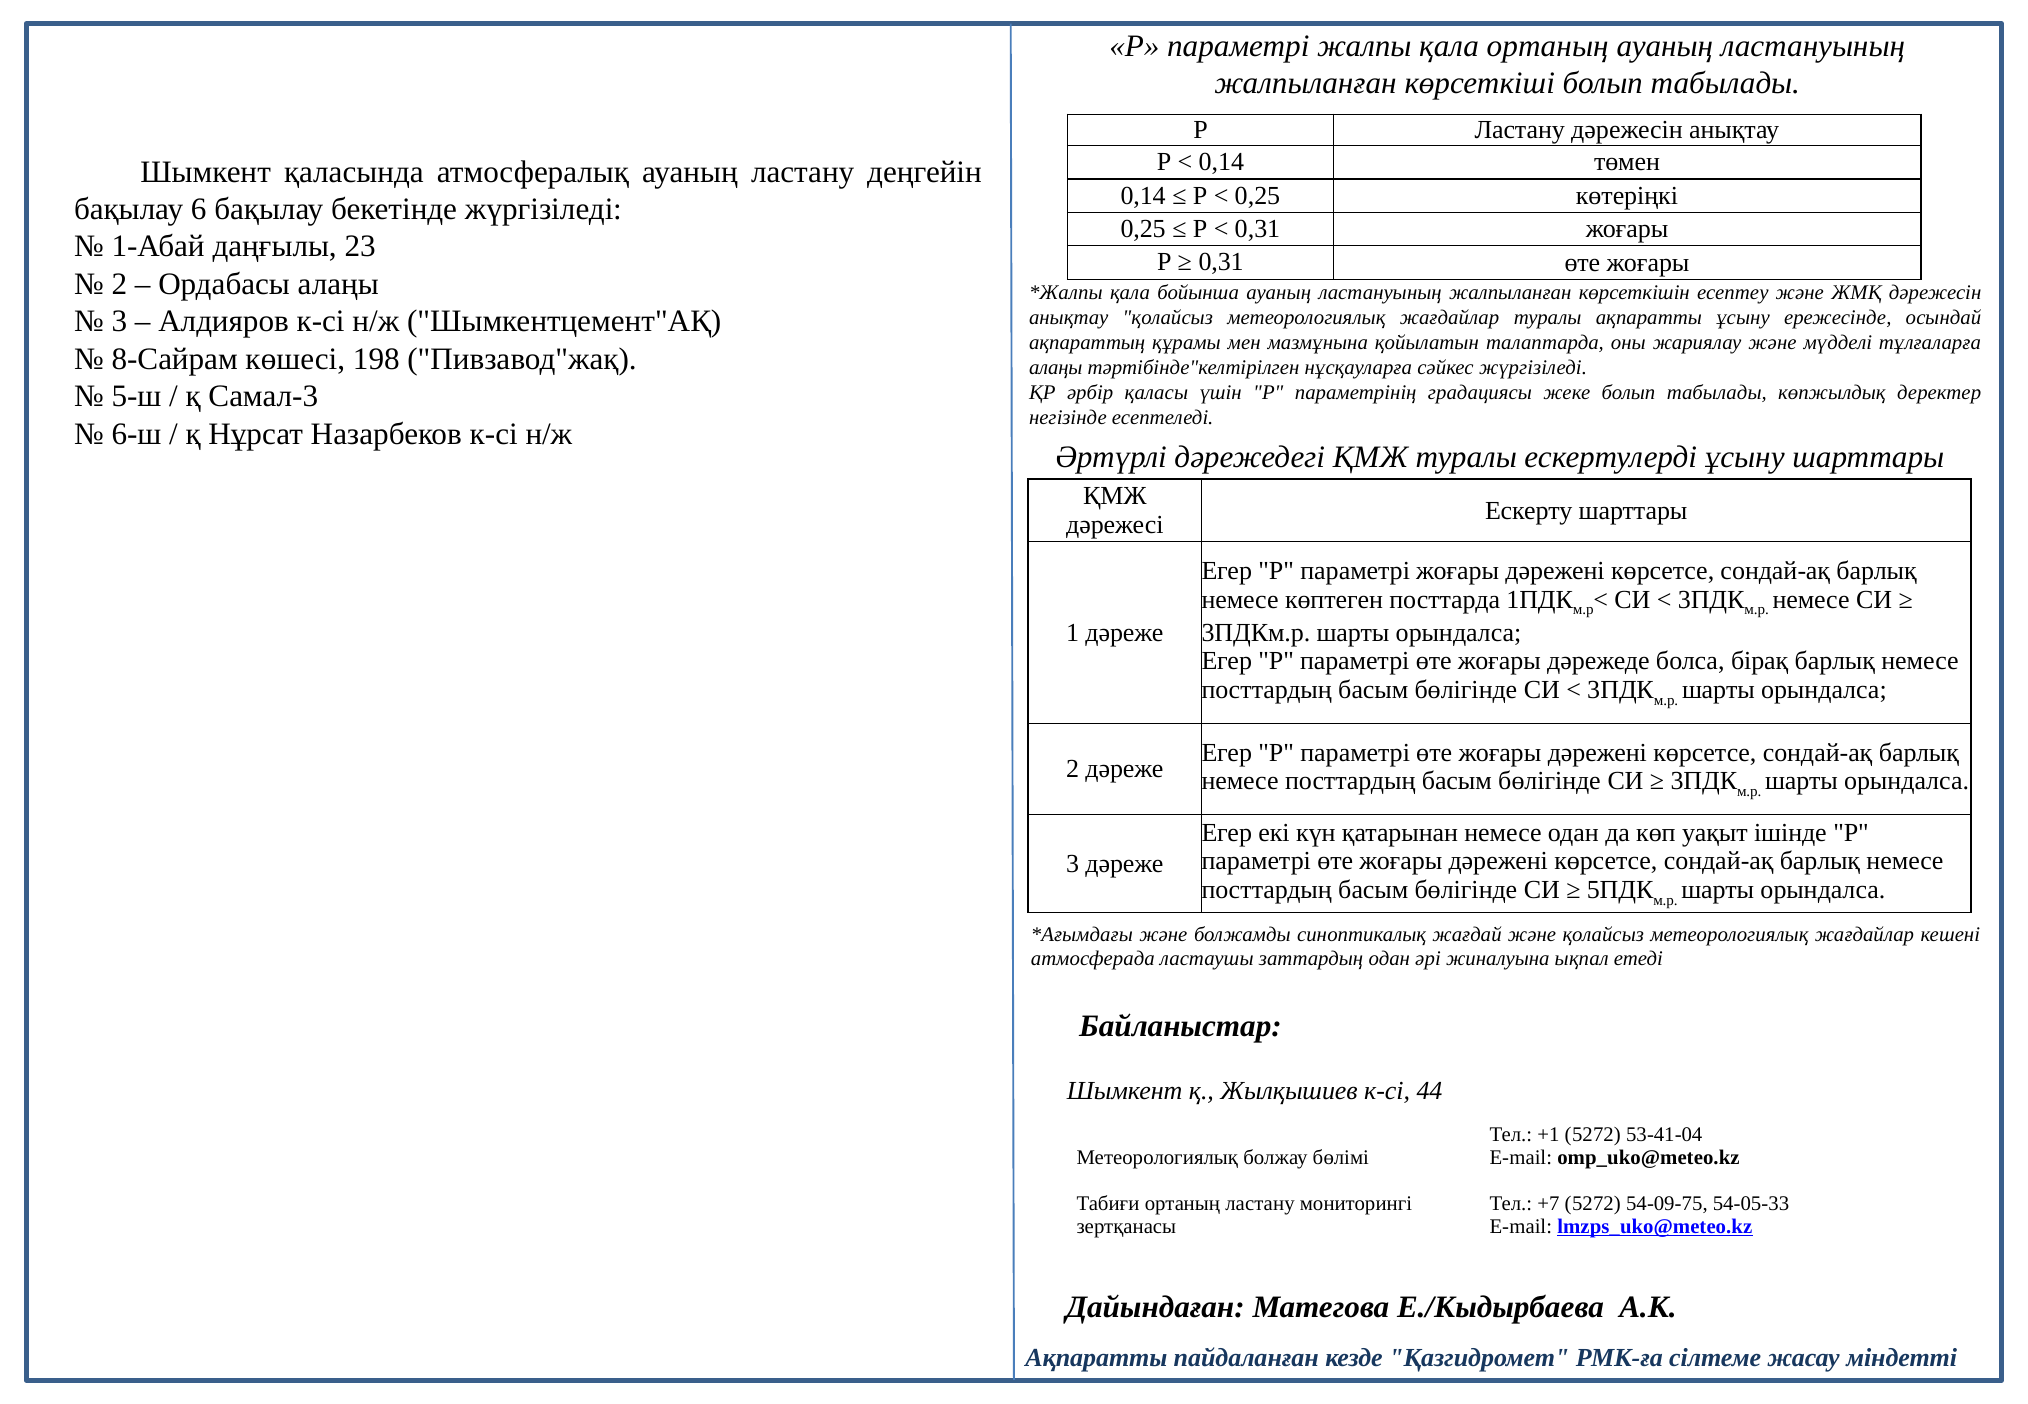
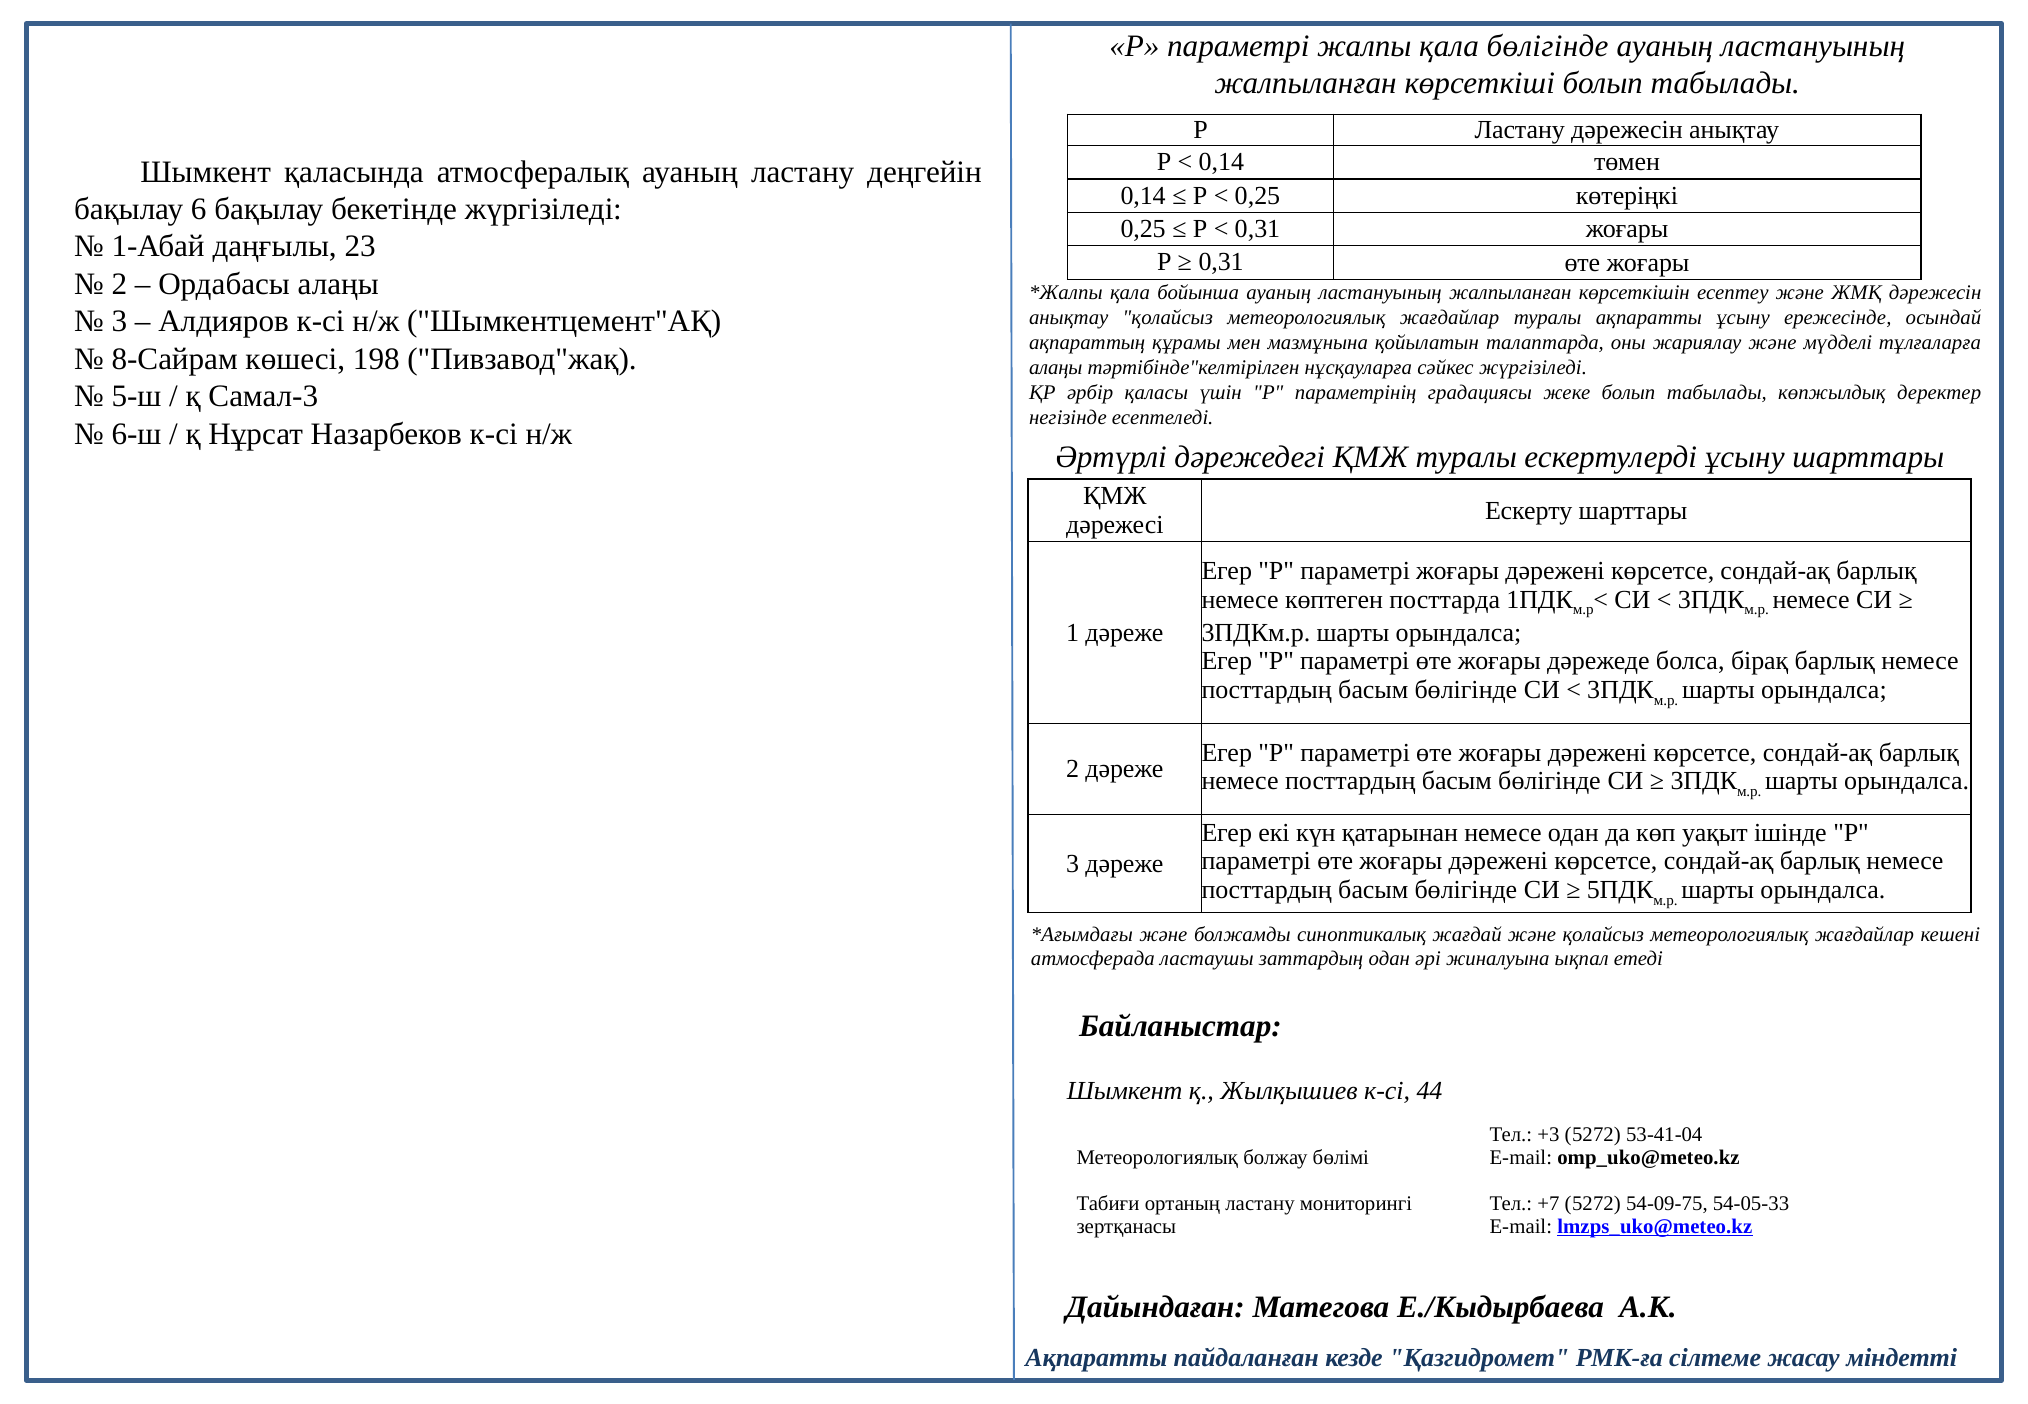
қала ортаның: ортаның -> бөлігінде (1548, 46)
+1: +1 -> +3 (1548, 1135)
